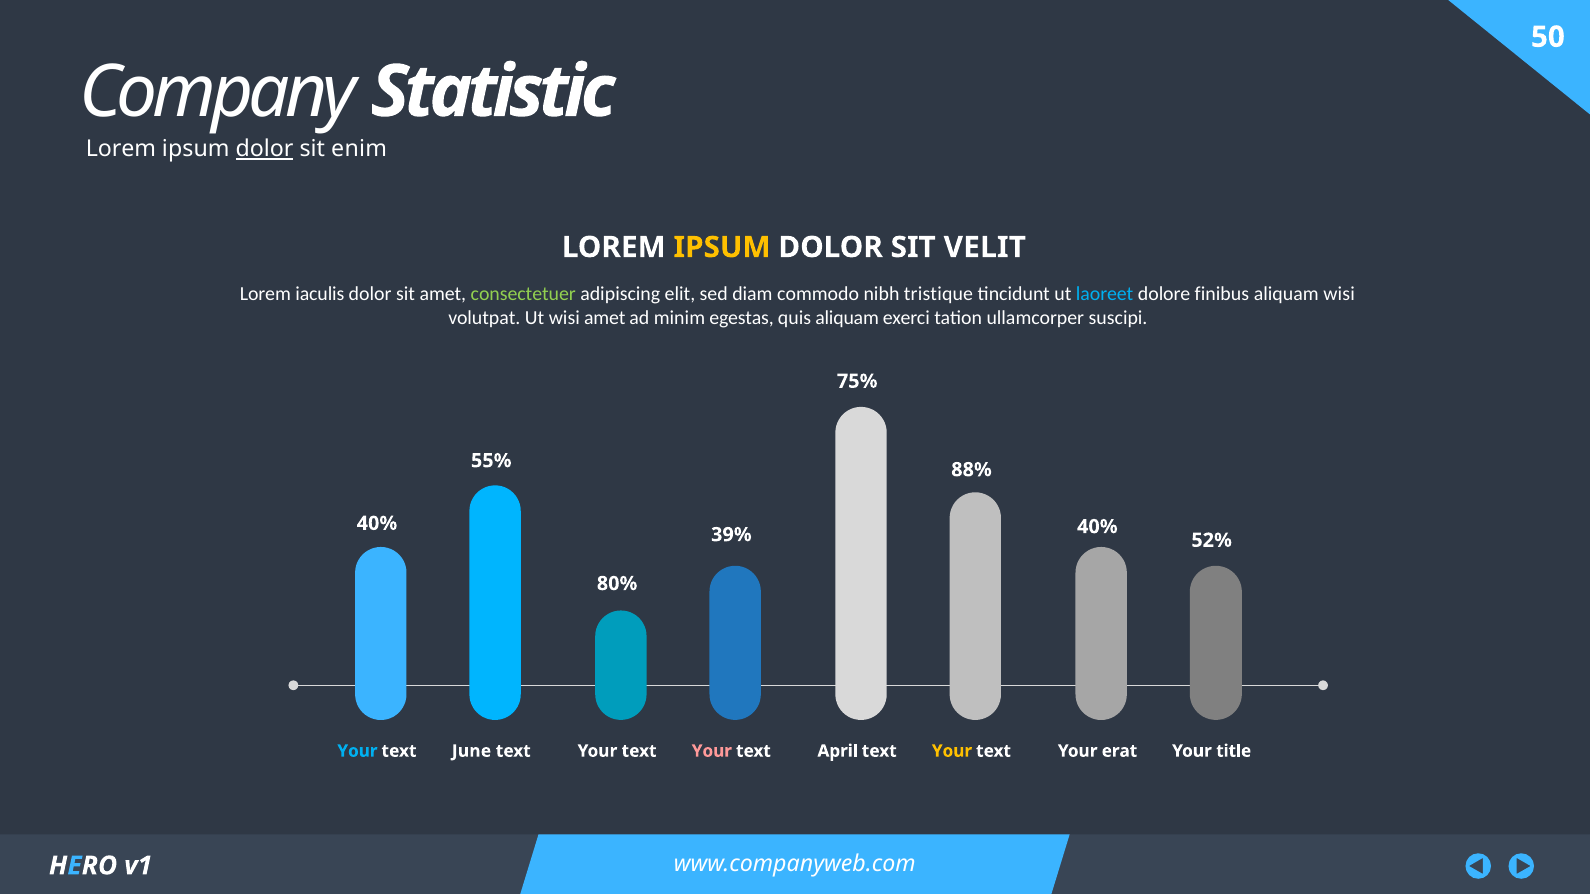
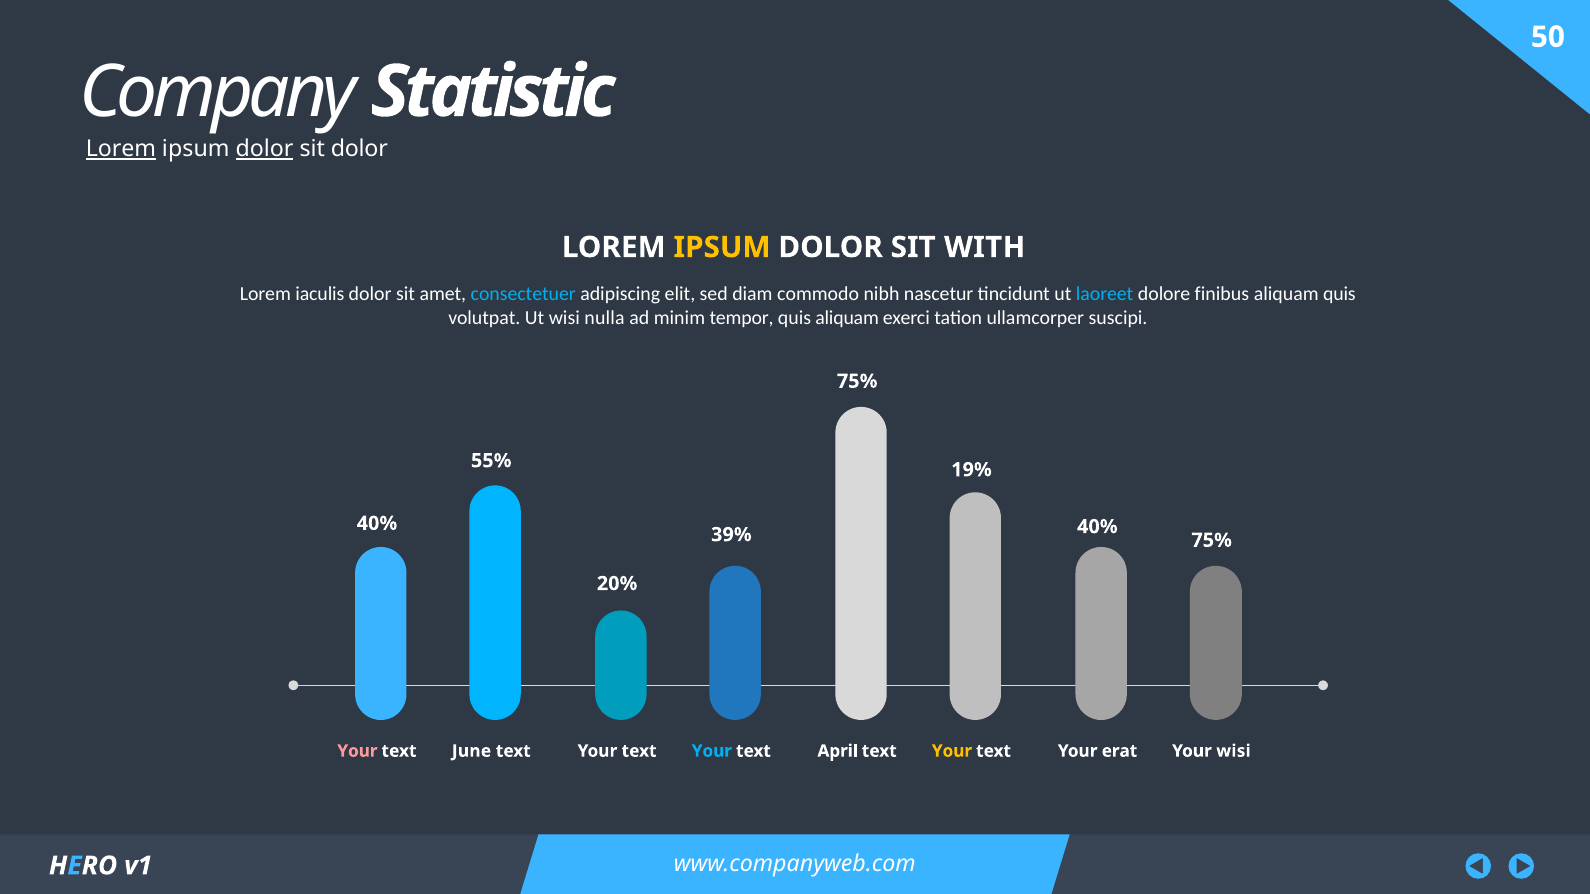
Lorem underline: none -> present (121, 149)
sit enim: enim -> dolor (359, 149)
VELIT: VELIT -> WITH (985, 247)
consectetuer colour: light green -> light blue (523, 294)
tristique: tristique -> nascetur (939, 294)
aliquam wisi: wisi -> quis (1339, 294)
wisi amet: amet -> nulla (605, 318)
egestas: egestas -> tempor (742, 318)
88%: 88% -> 19% (972, 470)
52%: 52% -> 75% (1212, 540)
80%: 80% -> 20% (617, 584)
Your colour: light blue -> pink (357, 751)
Your colour: pink -> light blue (712, 751)
Your title: title -> wisi (1234, 751)
